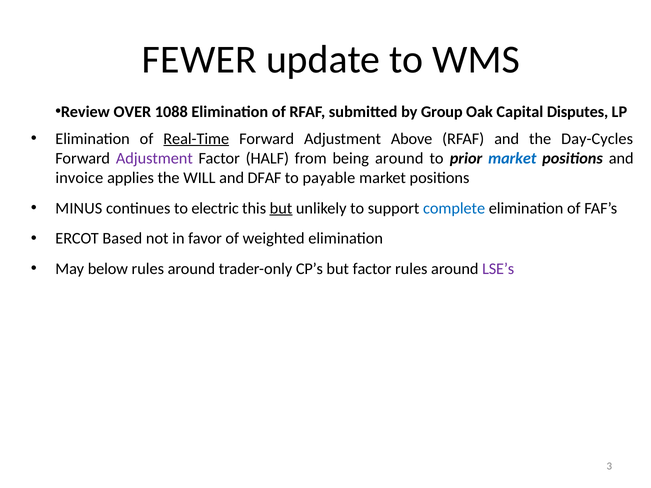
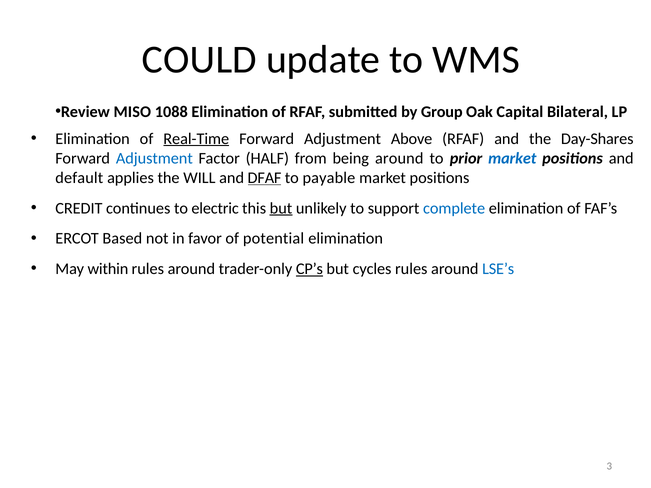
FEWER: FEWER -> COULD (199, 60)
OVER: OVER -> MISO (132, 112)
Disputes: Disputes -> Bilateral (577, 112)
Day-Cycles: Day-Cycles -> Day-Shares (597, 139)
Adjustment colour: purple -> blue (154, 158)
invoice: invoice -> default (79, 178)
DFAF underline: none -> present (265, 178)
MINUS: MINUS -> CREDIT (79, 208)
weighted: weighted -> potential (274, 239)
below: below -> within (108, 269)
CP’s underline: none -> present (309, 269)
but factor: factor -> cycles (372, 269)
LSE’s colour: purple -> blue (498, 269)
